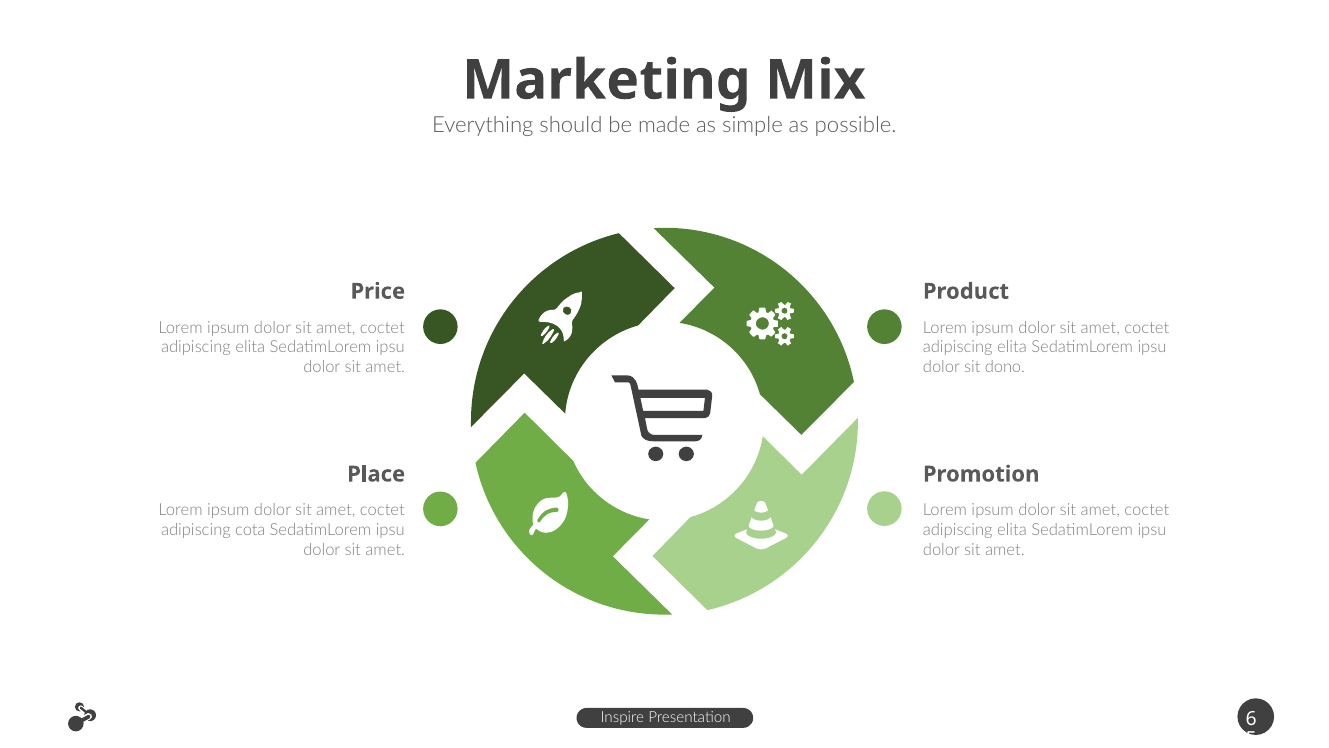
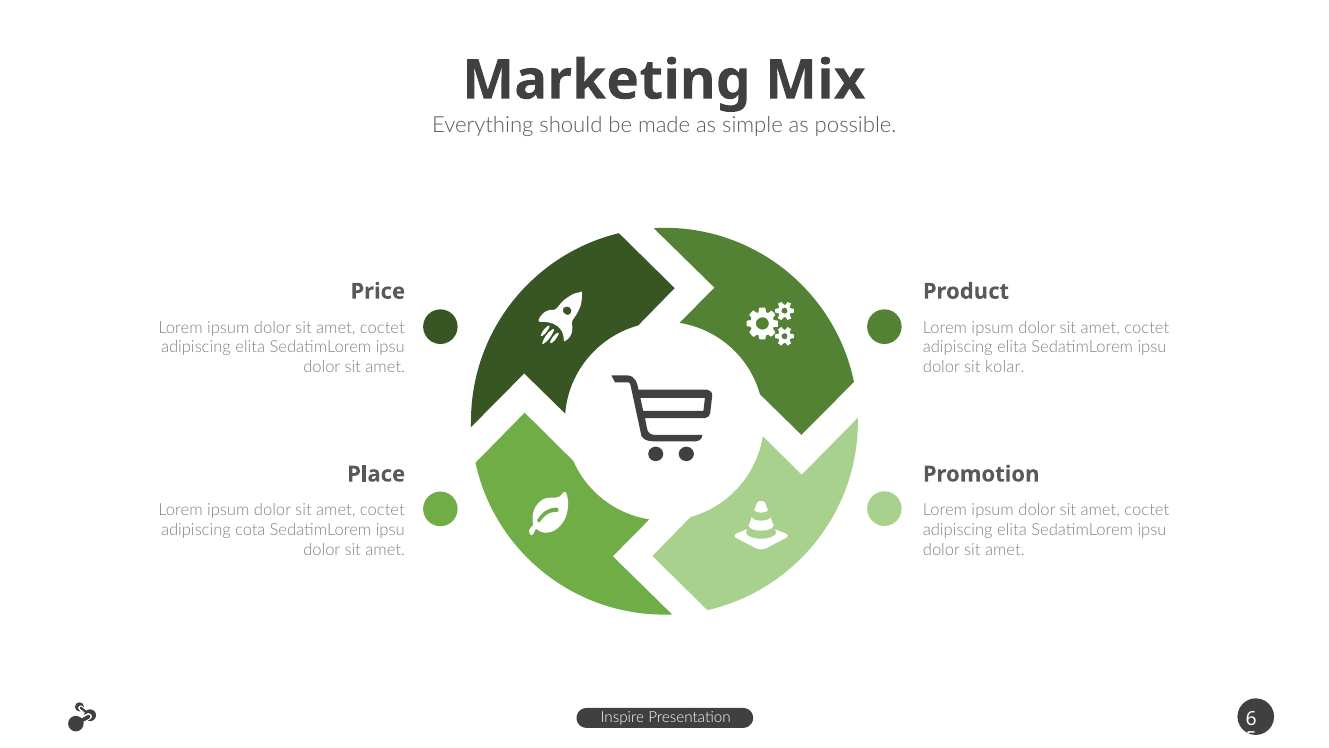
dono: dono -> kolar (1005, 367)
